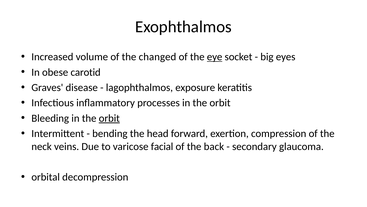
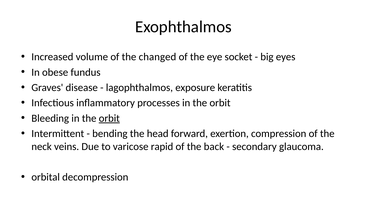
eye underline: present -> none (215, 57)
carotid: carotid -> fundus (86, 72)
facial: facial -> rapid (162, 146)
